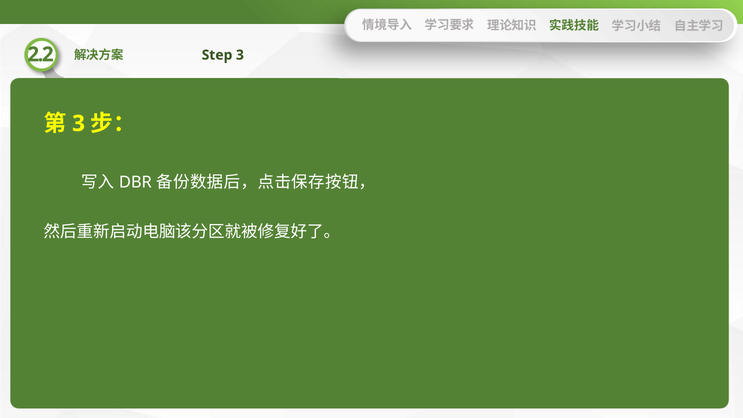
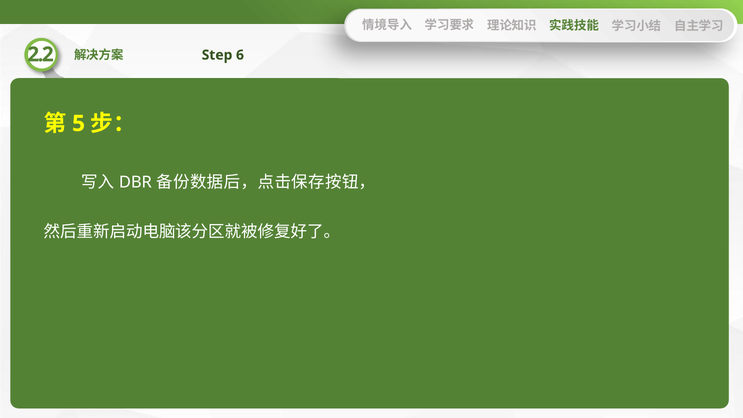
Step 3: 3 -> 6 (240, 55)
3: 3 -> 5 (79, 124)
